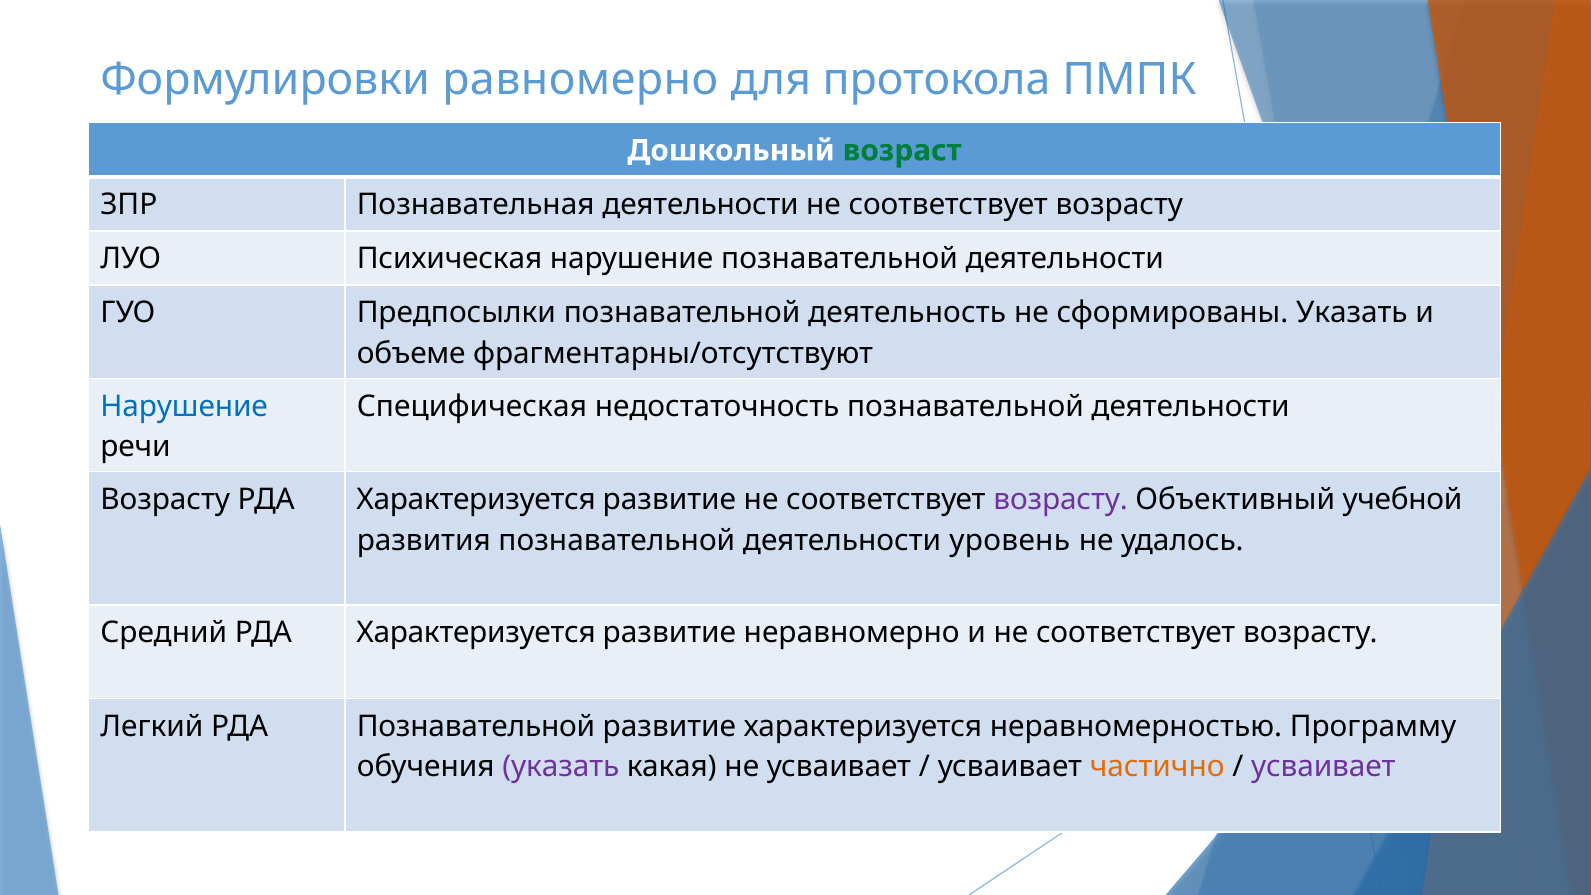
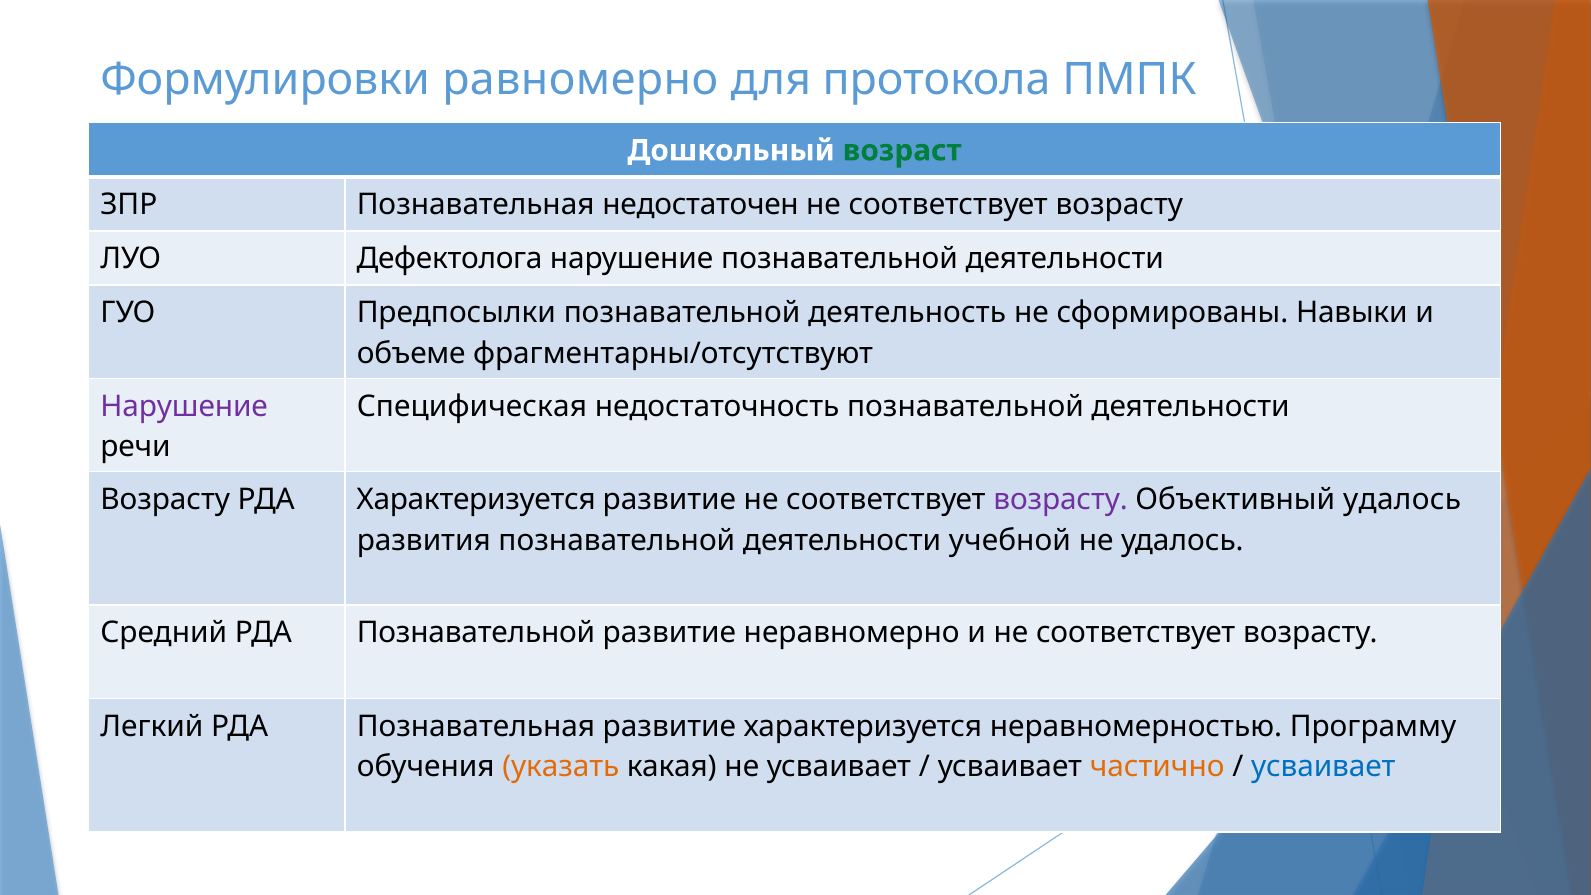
Познавательная деятельности: деятельности -> недостаточен (701, 205)
Психическая: Психическая -> Дефектолога (450, 259)
сформированы Указать: Указать -> Навыки (1352, 313)
Нарушение colour: blue -> purple (184, 406)
Объективный учебной: учебной -> удалось (1402, 500)
уровень: уровень -> учебной (1010, 540)
Средний РДА Характеризуется: Характеризуется -> Познавательной (476, 633)
РДА Познавательной: Познавательной -> Познавательная (476, 726)
указать colour: purple -> orange (561, 767)
усваивает colour: purple -> blue (1323, 767)
